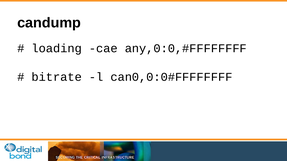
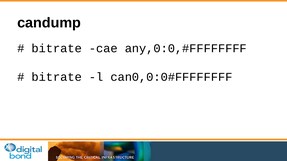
loading: loading -> bitrate (57, 49)
